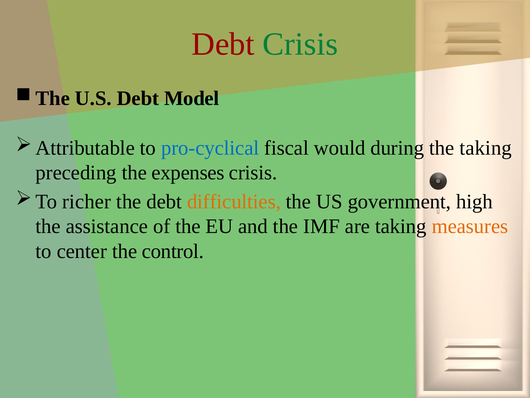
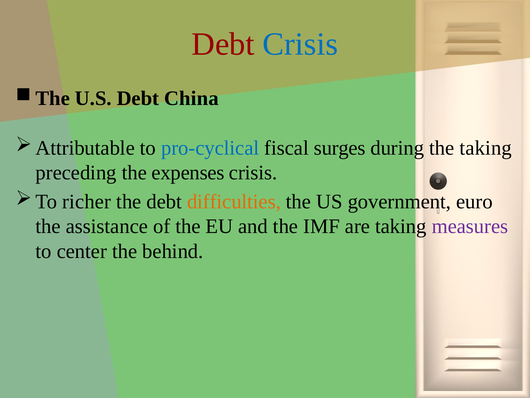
Crisis colour: green -> blue (300, 44)
Model: Model -> China (191, 98)
would: would -> surges (340, 148)
high: high -> euro (474, 201)
measures colour: orange -> purple (470, 226)
control: control -> behind (173, 251)
